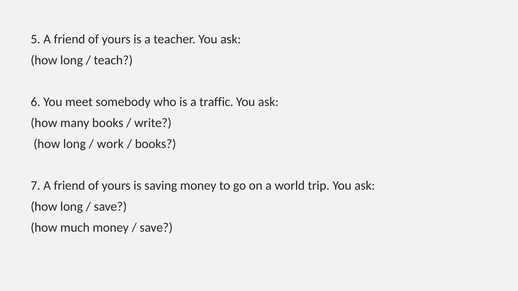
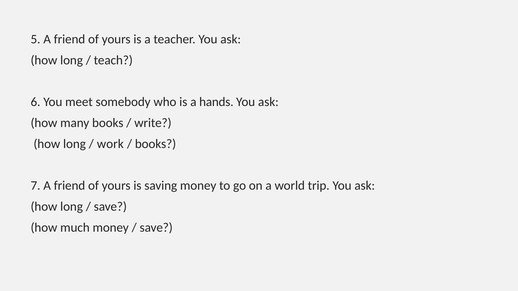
traffic: traffic -> hands (216, 102)
